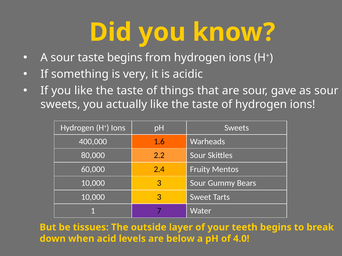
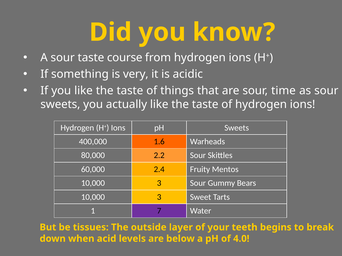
taste begins: begins -> course (125, 58)
gave: gave -> time (283, 91)
